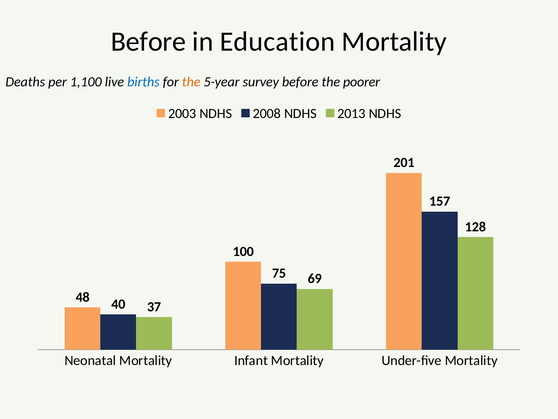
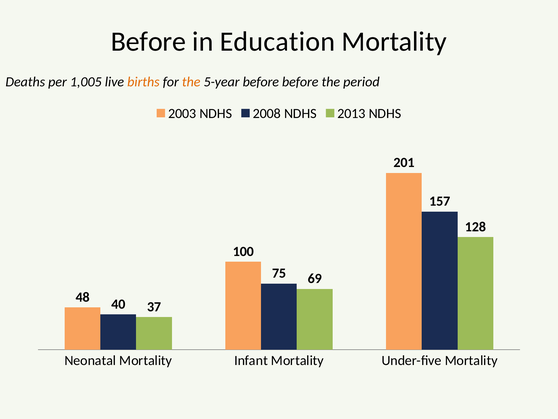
1,100: 1,100 -> 1,005 (86, 82)
births colour: blue -> orange (143, 82)
5-year survey: survey -> before (261, 82)
poorer: poorer -> period (361, 82)
